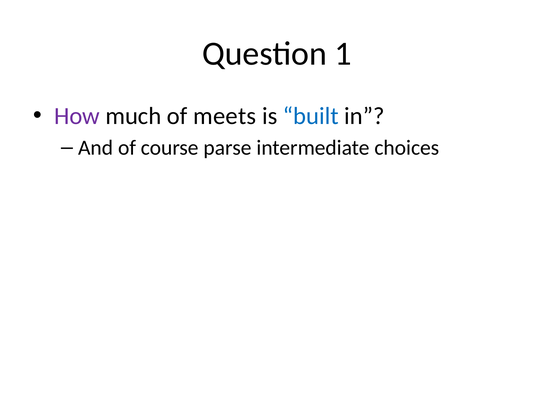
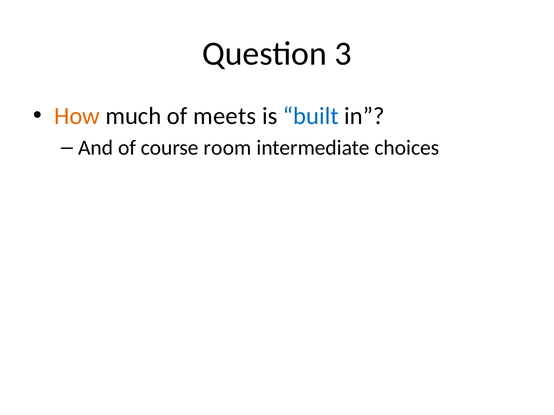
1: 1 -> 3 (343, 54)
How colour: purple -> orange (77, 116)
parse: parse -> room (227, 148)
